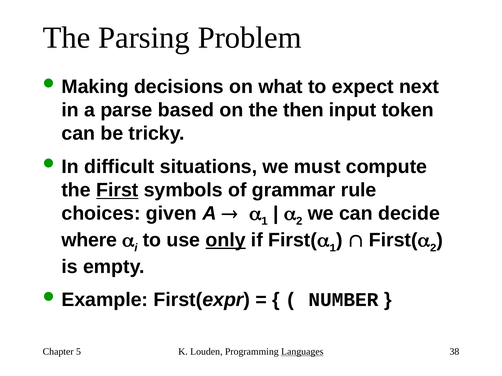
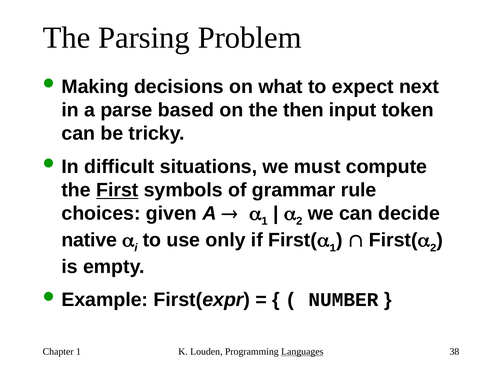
where: where -> native (89, 240)
only underline: present -> none (226, 240)
Chapter 5: 5 -> 1 (78, 352)
